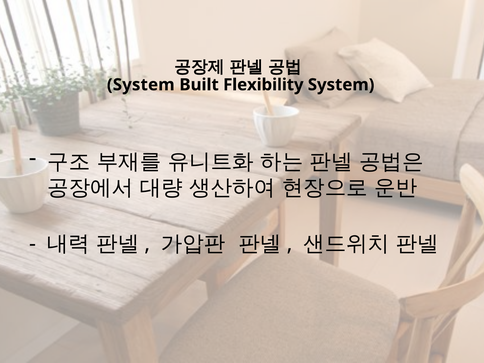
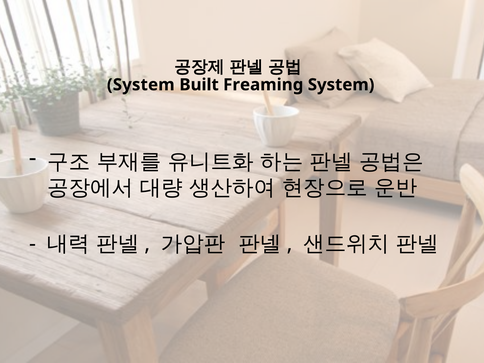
Flexibility: Flexibility -> Freaming (263, 85)
